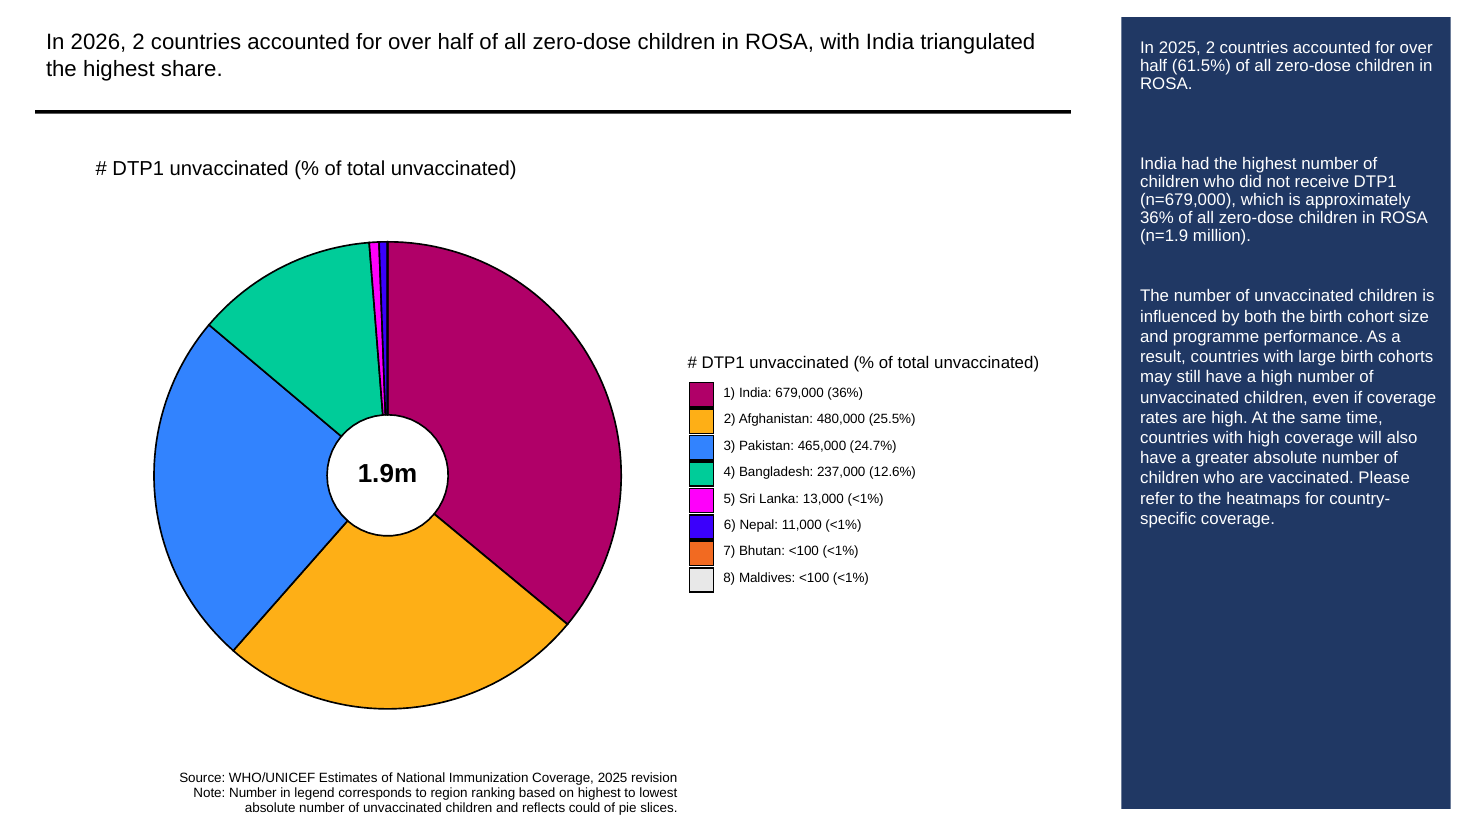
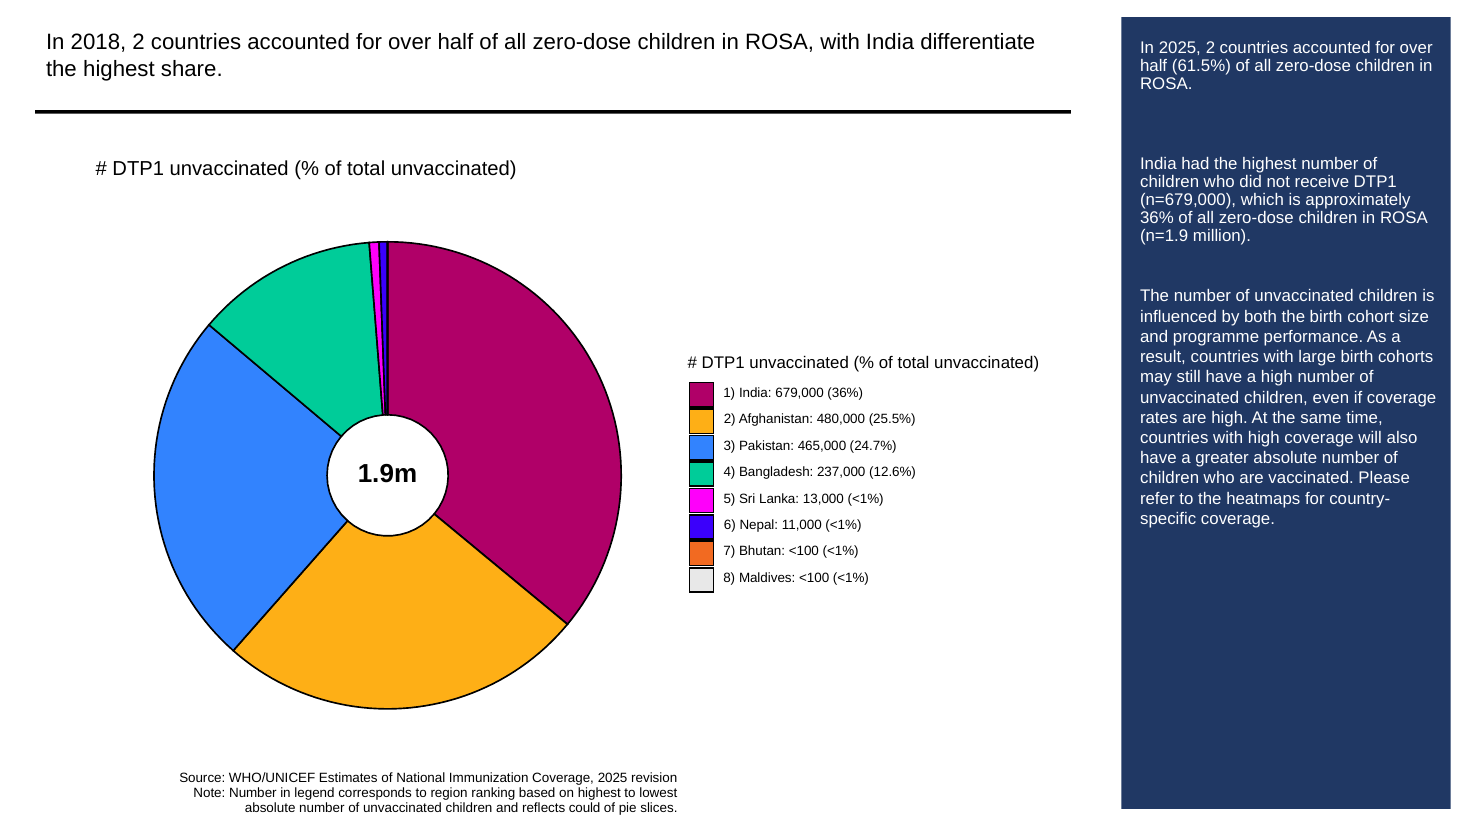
2026: 2026 -> 2018 (98, 42)
triangulated: triangulated -> differentiate (978, 42)
